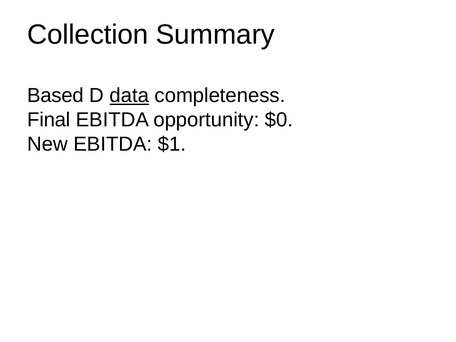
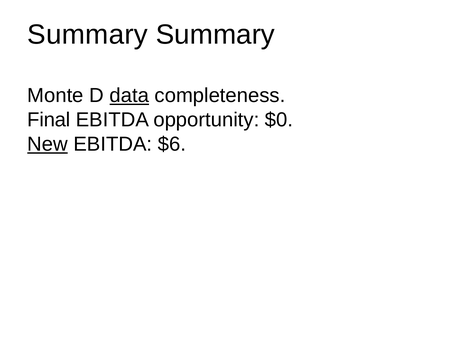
Collection: Collection -> Summary (88, 35)
Based: Based -> Monte (55, 96)
New underline: none -> present (48, 144)
$1: $1 -> $6 (172, 144)
